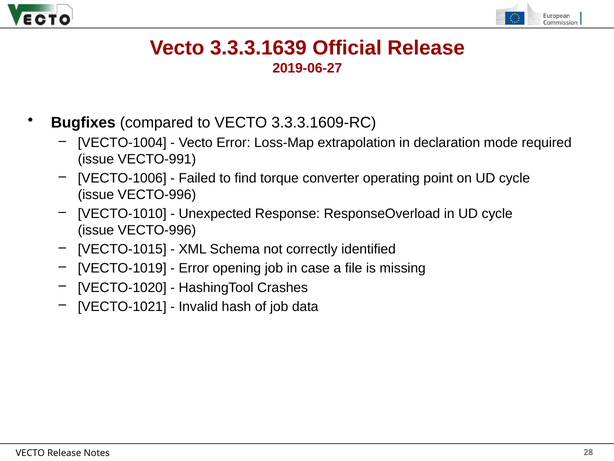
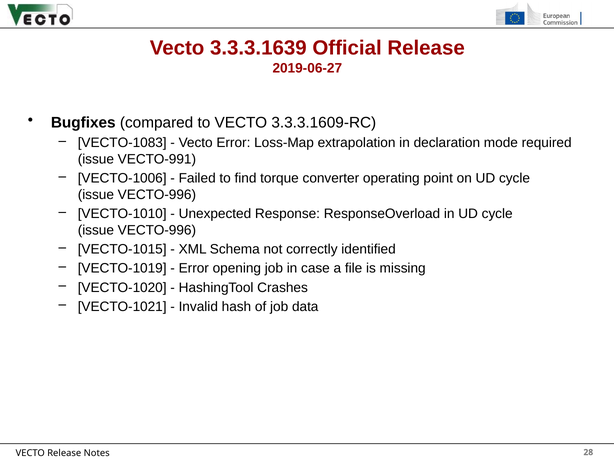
VECTO-1004: VECTO-1004 -> VECTO-1083 (122, 143)
